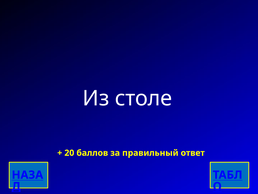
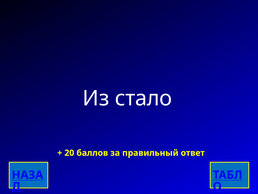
столе: столе -> стало (144, 98)
